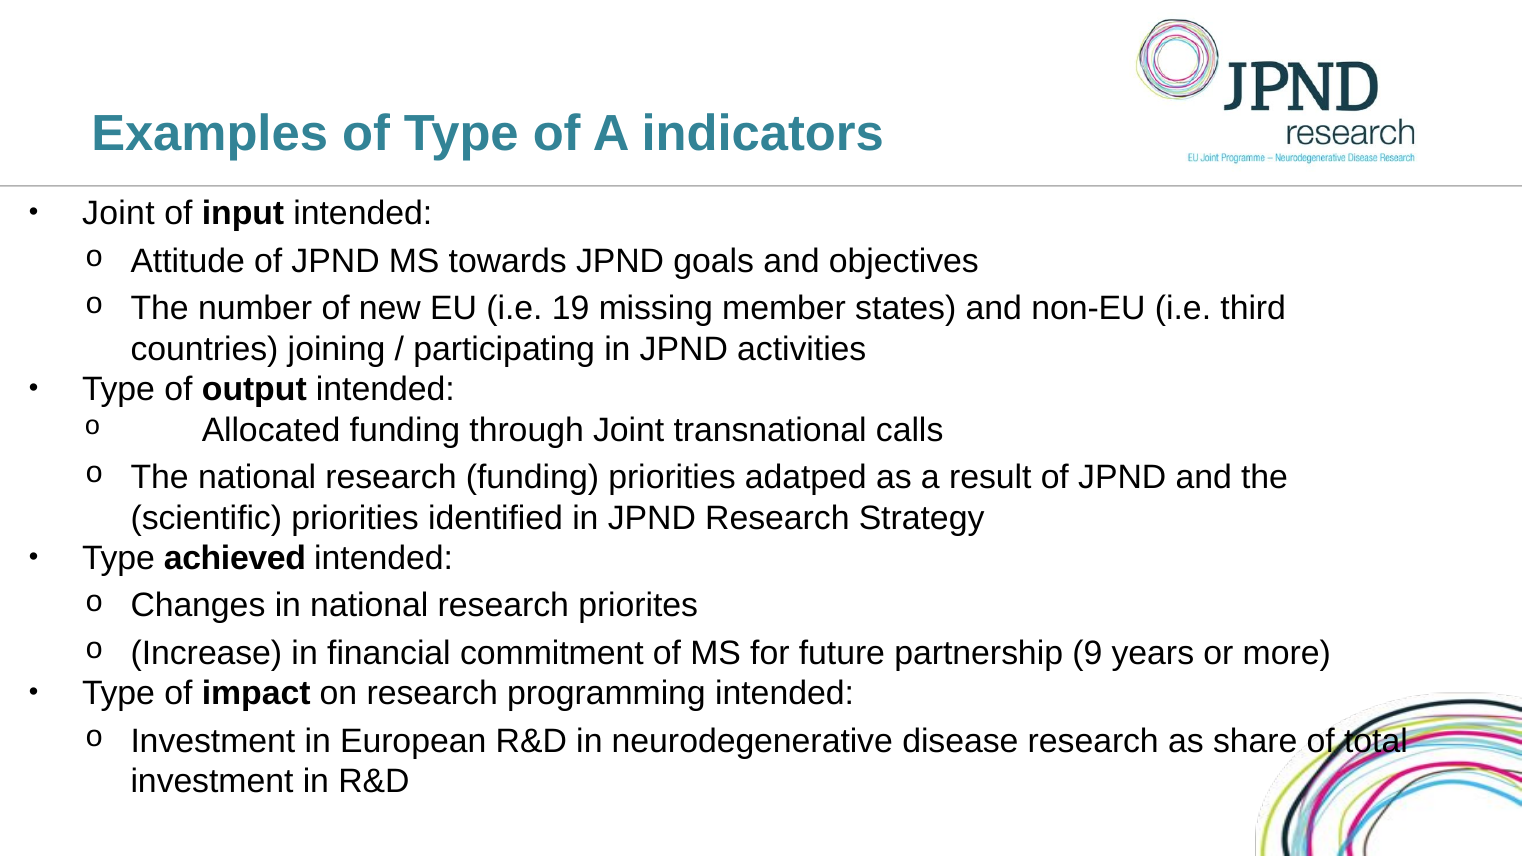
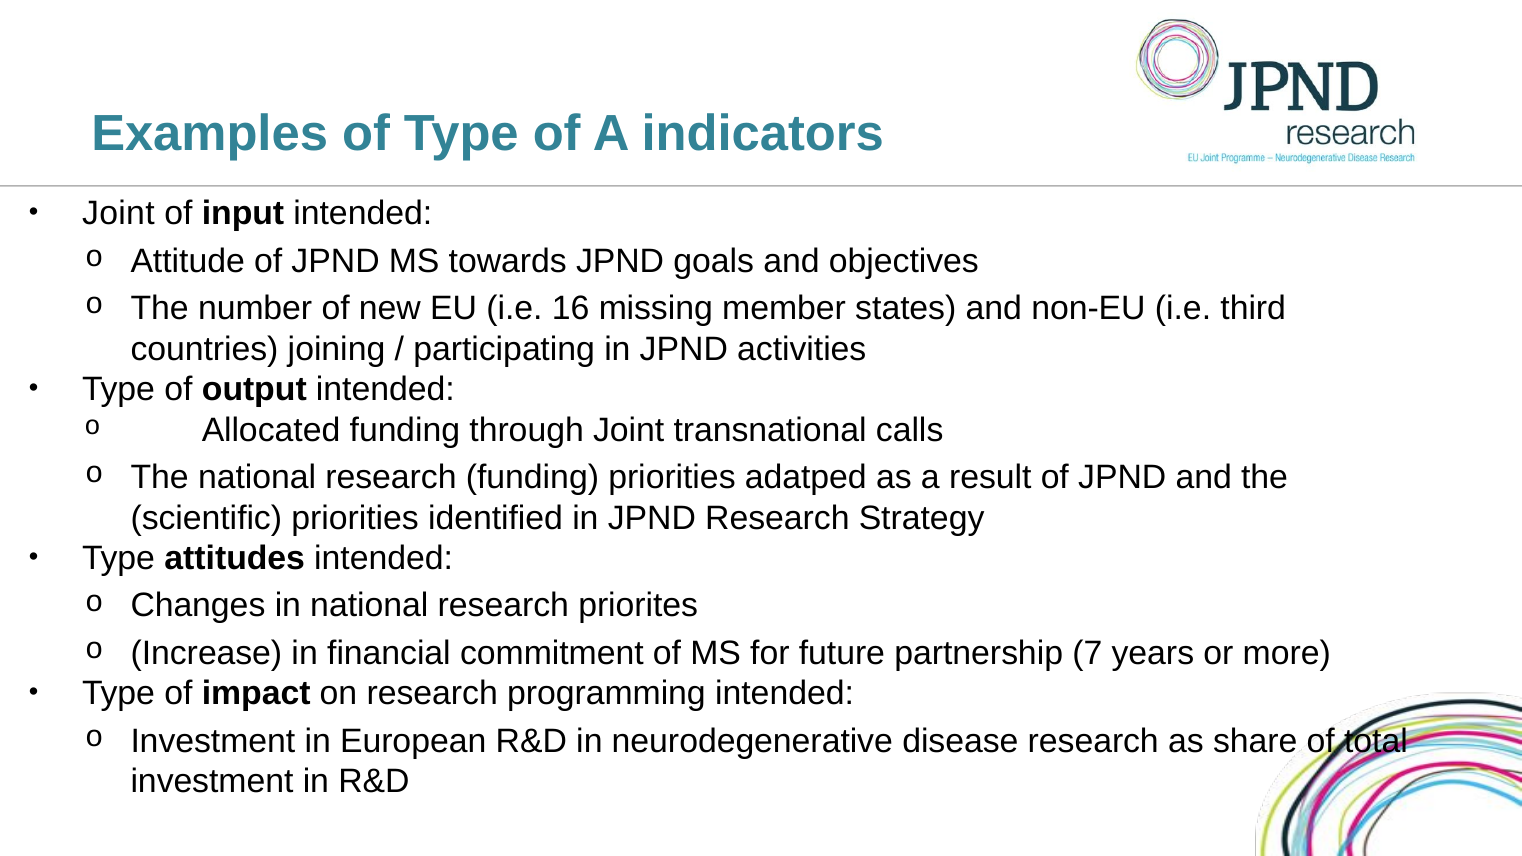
19: 19 -> 16 (571, 308)
achieved: achieved -> attitudes (235, 559)
9: 9 -> 7 (1087, 653)
